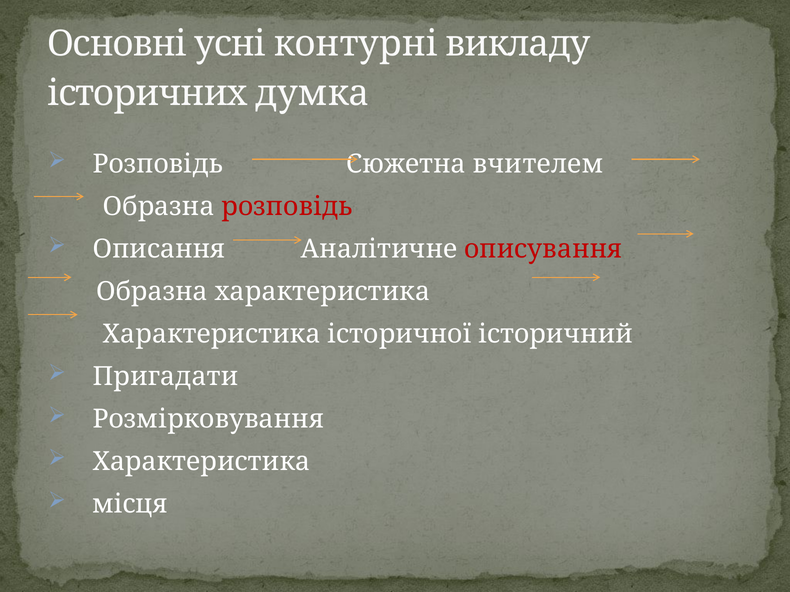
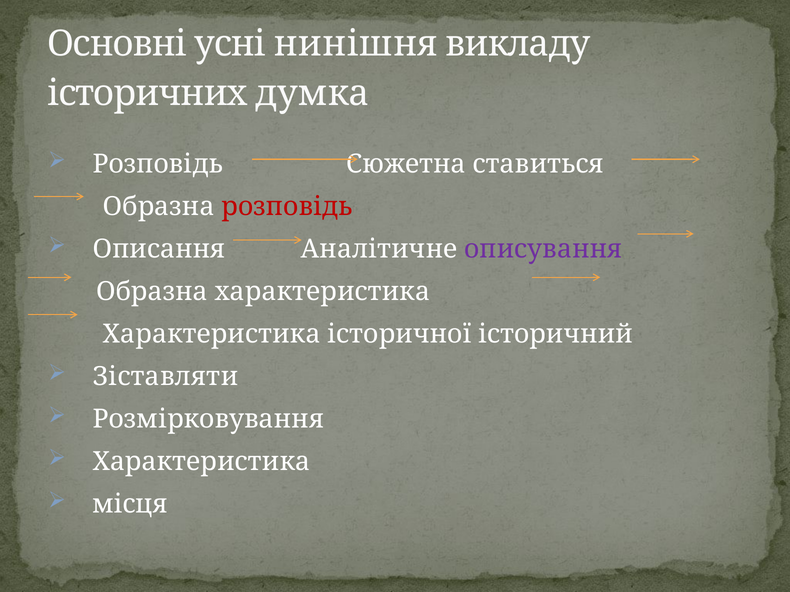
контурні: контурні -> нинішня (356, 44)
вчителем: вчителем -> ставиться (538, 164)
описування colour: red -> purple (543, 249)
Пригадати: Пригадати -> Зіставляти (165, 377)
